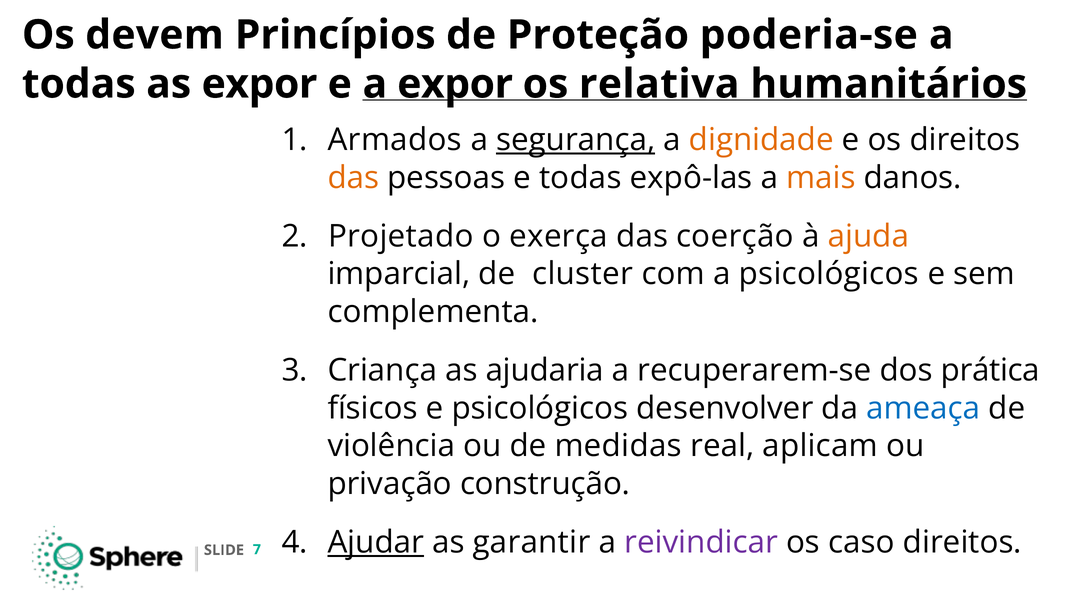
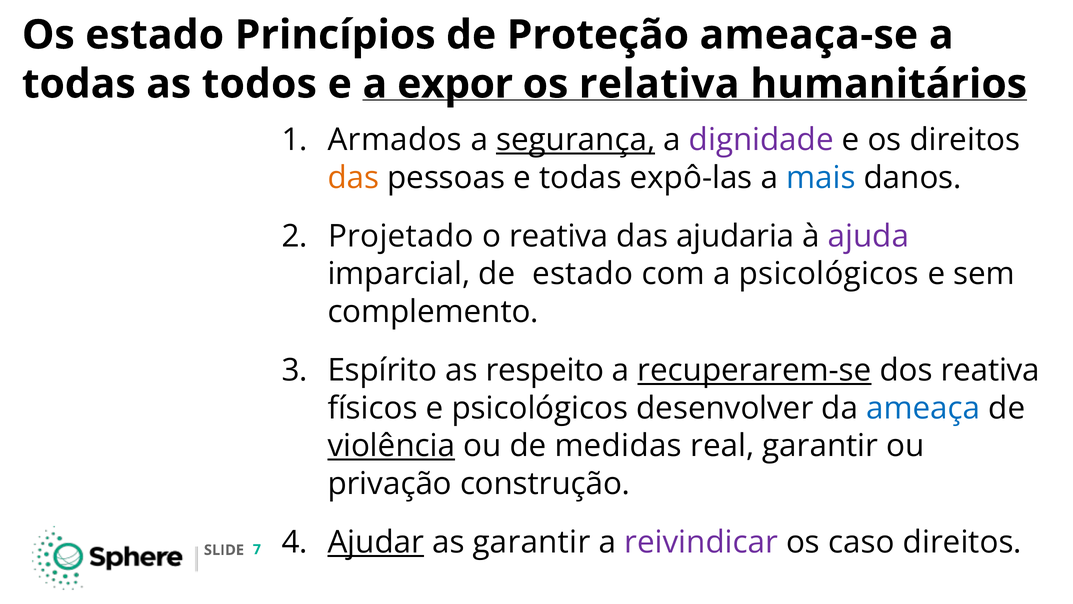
Os devem: devem -> estado (155, 35)
poderia-se: poderia-se -> ameaça-se (809, 35)
as expor: expor -> todos (259, 84)
dignidade colour: orange -> purple (761, 140)
mais colour: orange -> blue (821, 178)
o exerça: exerça -> reativa (559, 236)
coerção: coerção -> ajudaria (735, 236)
ajuda colour: orange -> purple (868, 236)
de cluster: cluster -> estado (583, 274)
complementa: complementa -> complemento (433, 312)
Criança: Criança -> Espírito (382, 370)
ajudaria: ajudaria -> respeito (545, 370)
recuperarem-se underline: none -> present (754, 370)
dos prática: prática -> reativa (990, 370)
violência underline: none -> present (391, 446)
real aplicam: aplicam -> garantir (820, 446)
